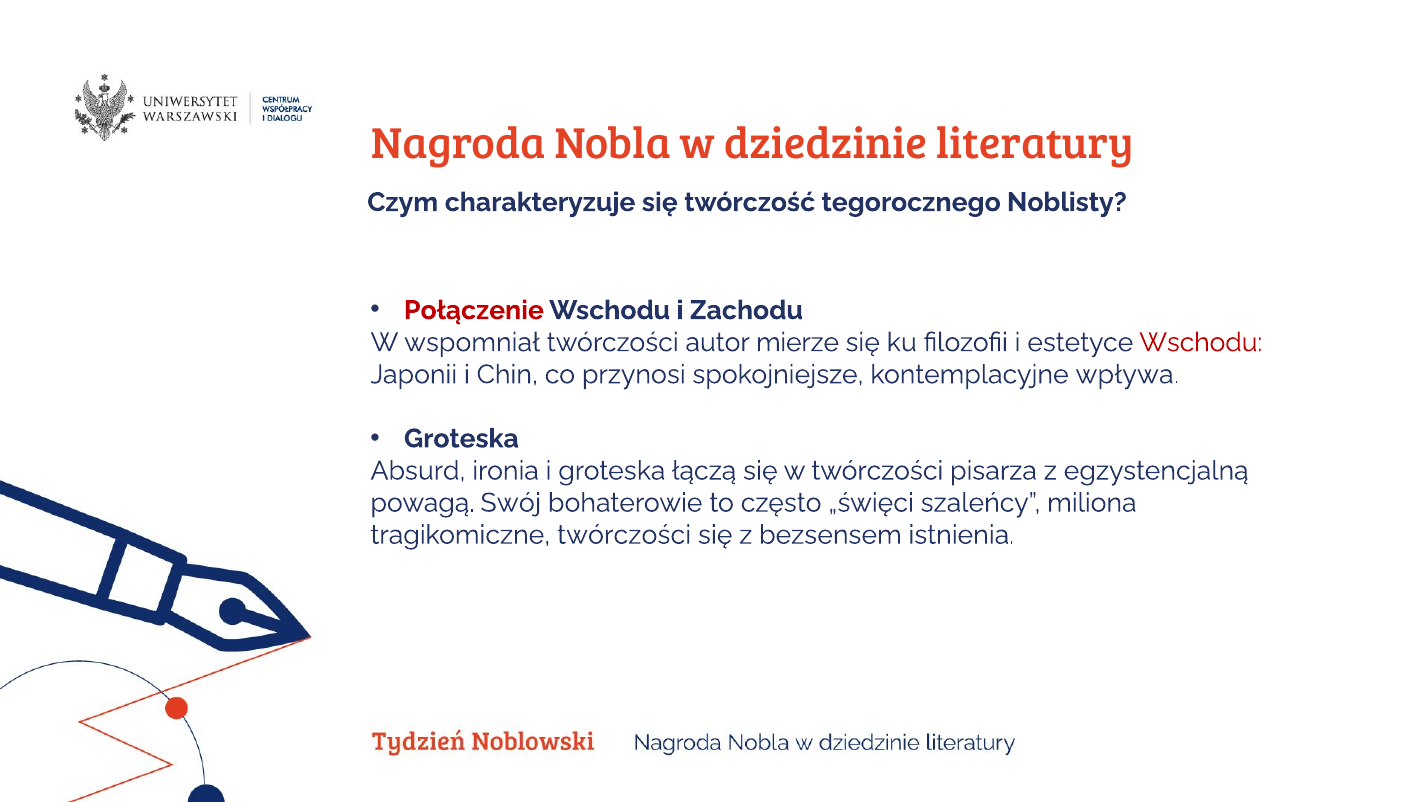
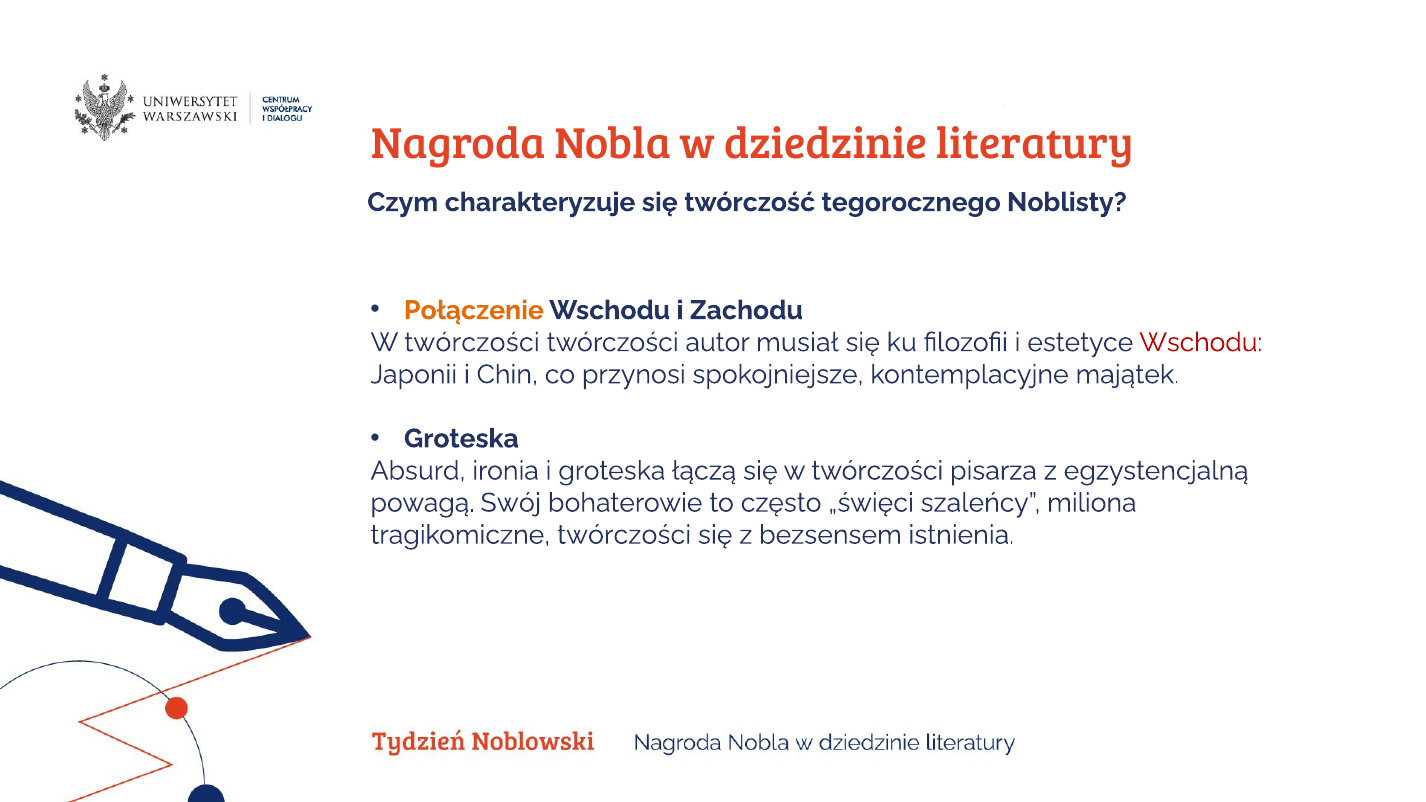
Połączenie colour: red -> orange (474, 310)
wspomniał: wspomniał -> twórczości (472, 342)
mierze: mierze -> musiał (797, 342)
wpływa: wpływa -> majątek (1127, 375)
